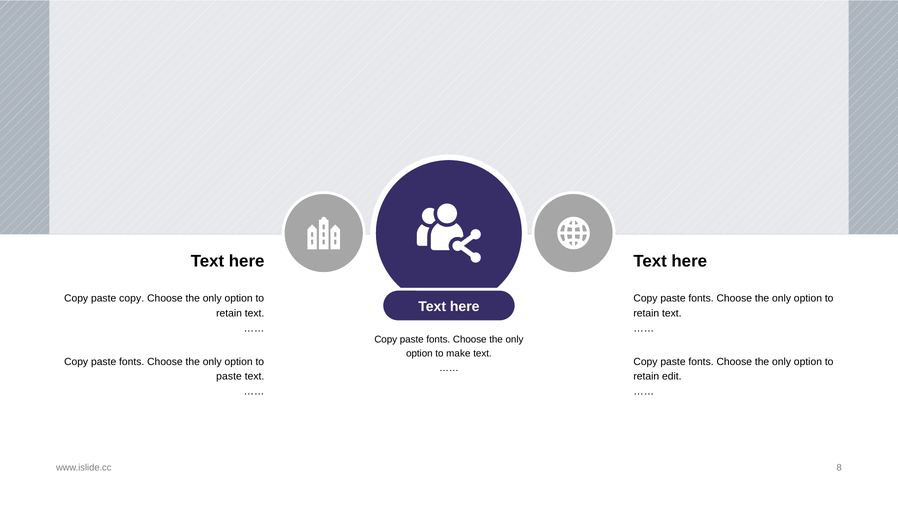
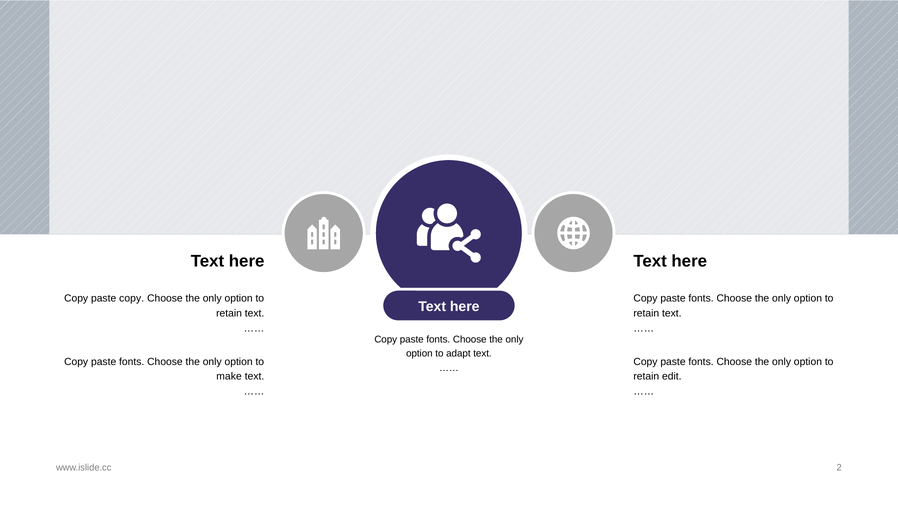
make: make -> adapt (458, 354)
paste: paste -> make (229, 377)
8: 8 -> 2 (839, 468)
